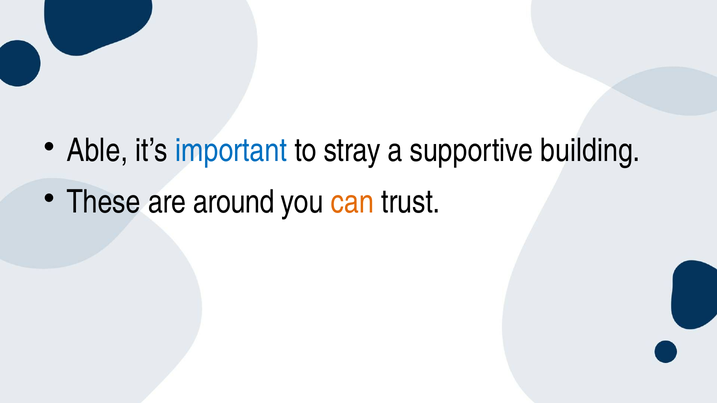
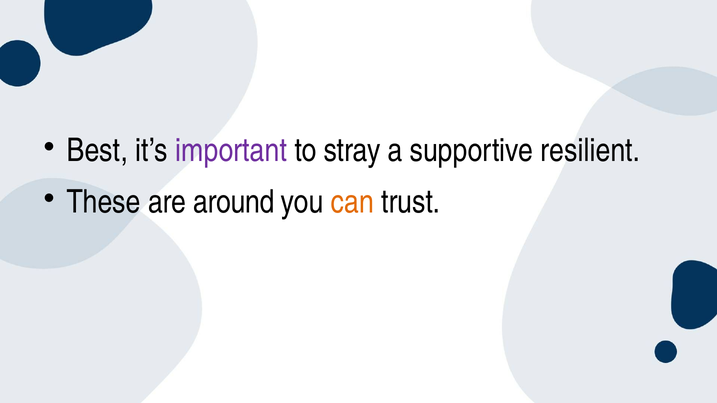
Able: Able -> Best (97, 151)
important colour: blue -> purple (231, 151)
building: building -> resilient (590, 151)
